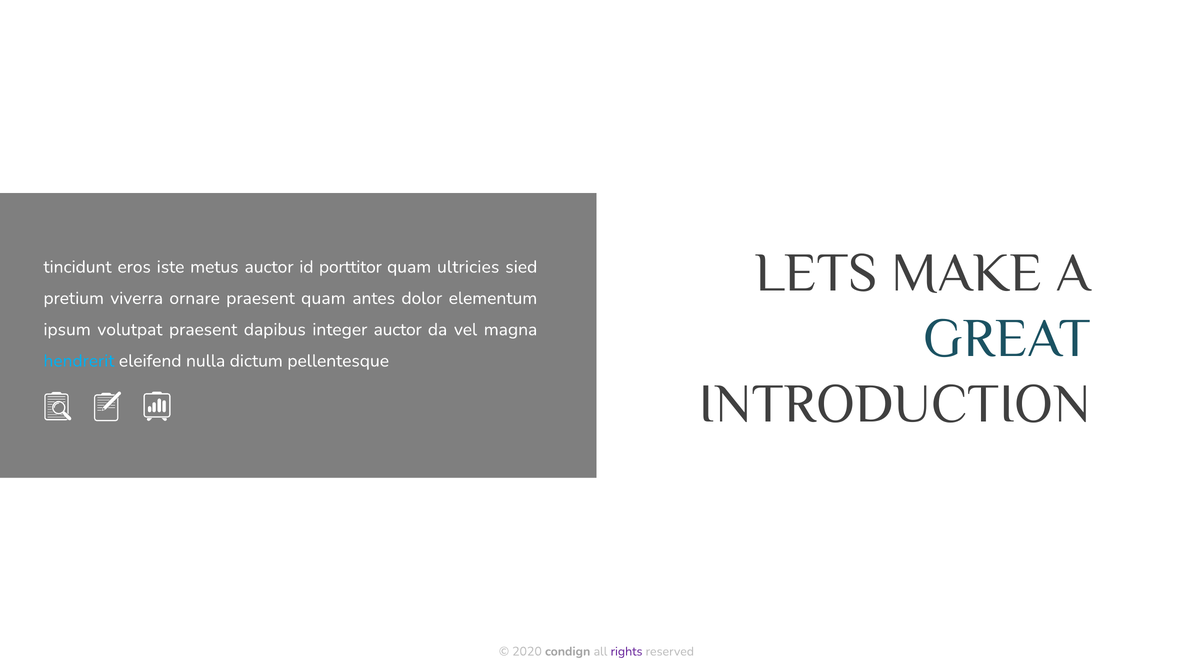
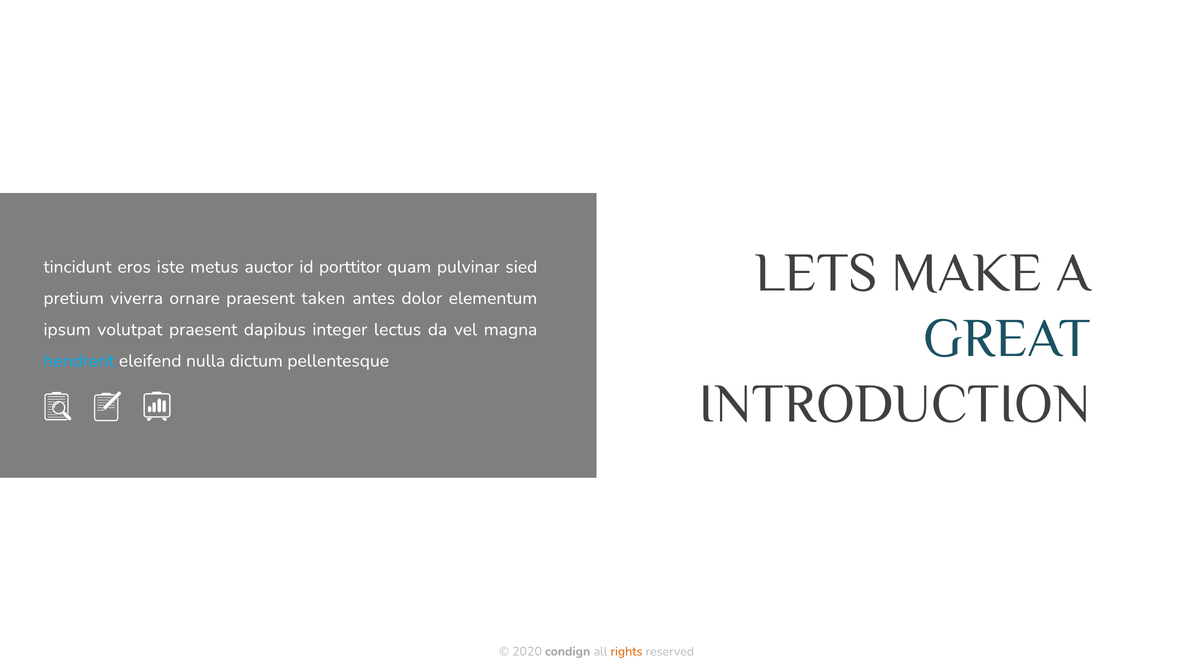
ultricies: ultricies -> pulvinar (468, 267)
praesent quam: quam -> taken (323, 298)
integer auctor: auctor -> lectus (398, 330)
rights colour: purple -> orange (627, 651)
